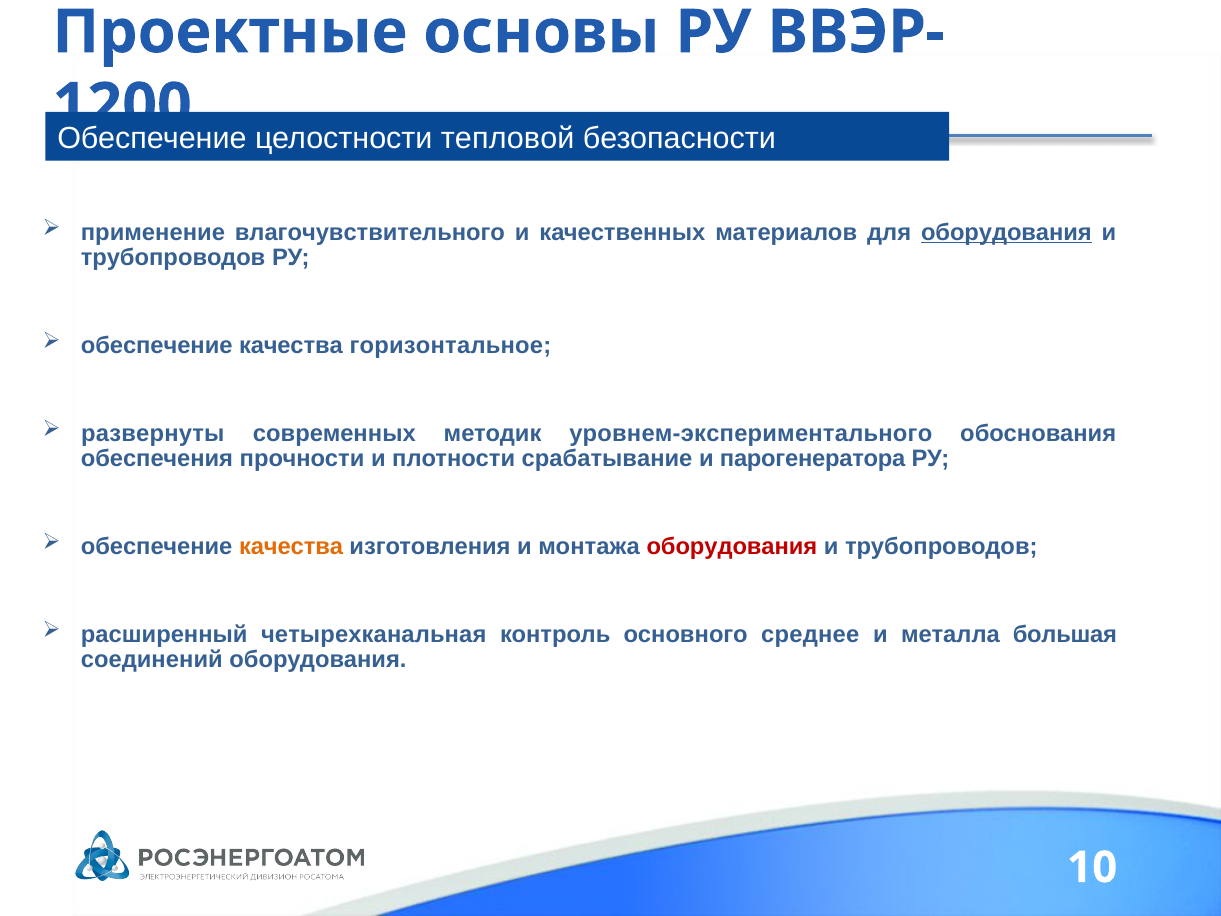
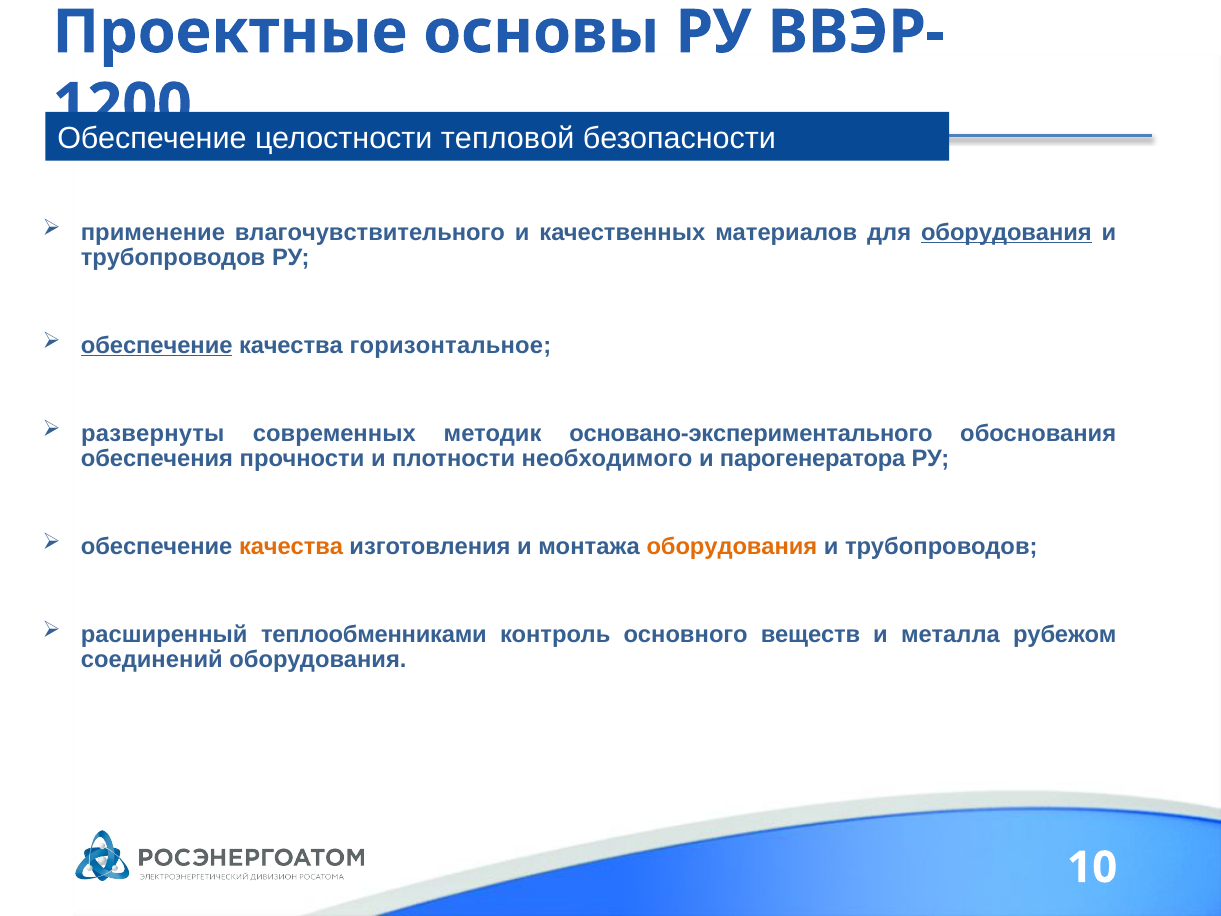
обеспечение underline: none -> present (157, 345)
уровнем-экспериментального: уровнем-экспериментального -> основано-экспериментального (751, 433)
срабатывание: срабатывание -> необходимого (607, 458)
оборудования colour: red -> orange (732, 546)
четырехканальная: четырехканальная -> теплообменниками (374, 634)
среднее: среднее -> веществ (810, 634)
большая: большая -> рубежом (1065, 634)
